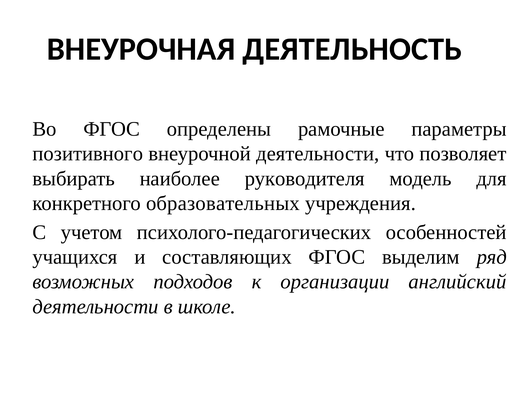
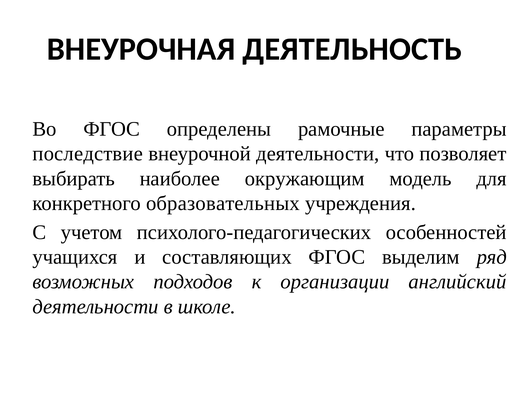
позитивного: позитивного -> последствие (88, 154)
руководителя: руководителя -> окружающим (305, 179)
